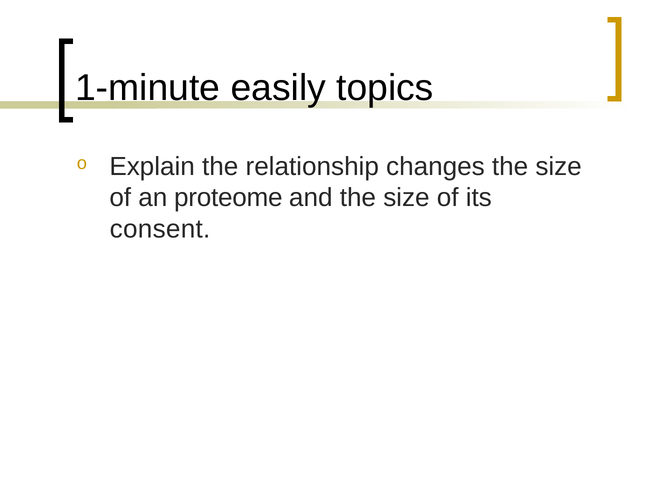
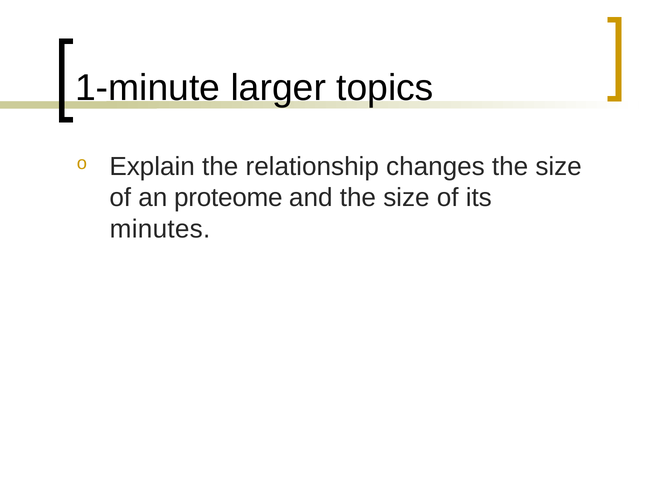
easily: easily -> larger (278, 88)
consent: consent -> minutes (160, 229)
